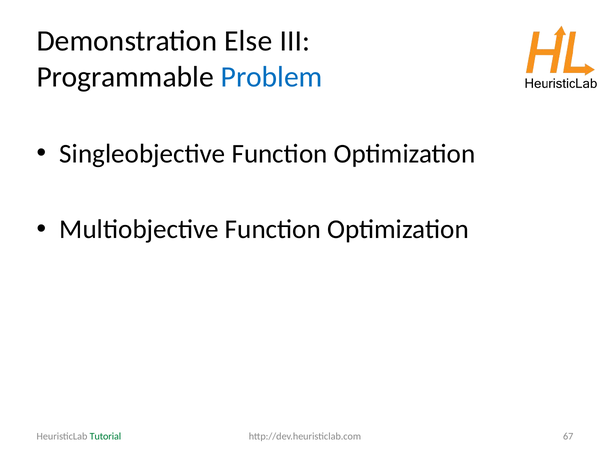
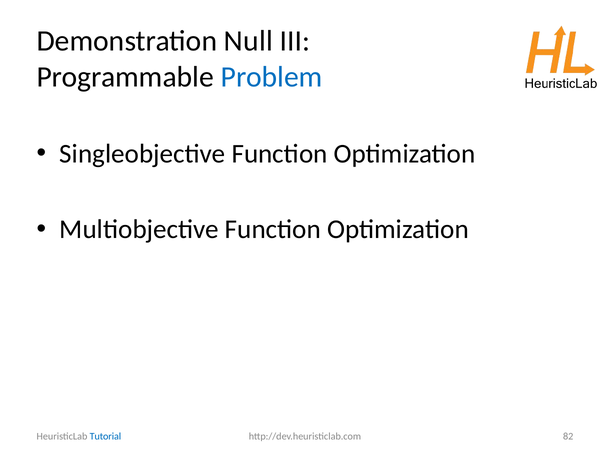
Else: Else -> Null (248, 41)
67: 67 -> 82 (568, 437)
Tutorial colour: green -> blue (105, 437)
